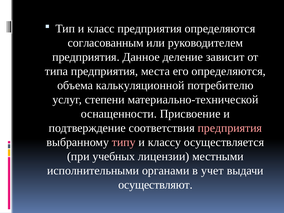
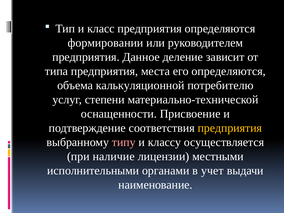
согласованным: согласованным -> формировании (106, 43)
предприятия colour: pink -> yellow (230, 128)
учебных: учебных -> наличие (114, 156)
осуществляют: осуществляют -> наименование (155, 185)
